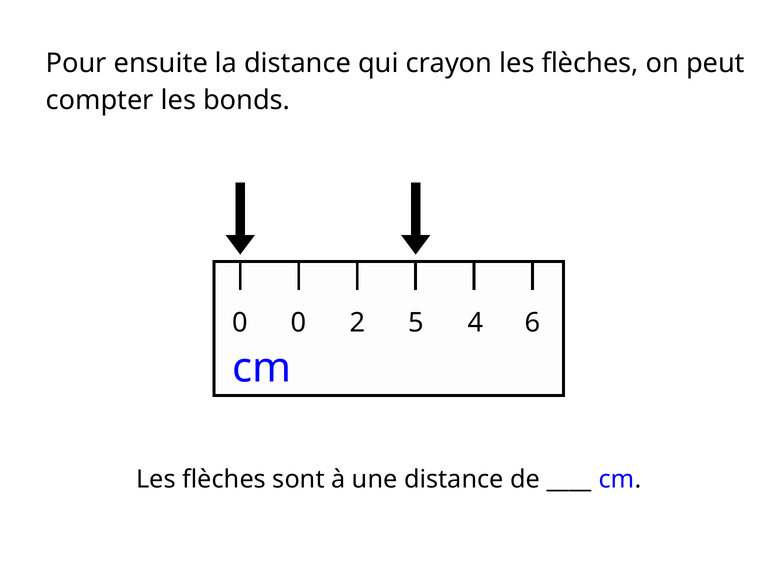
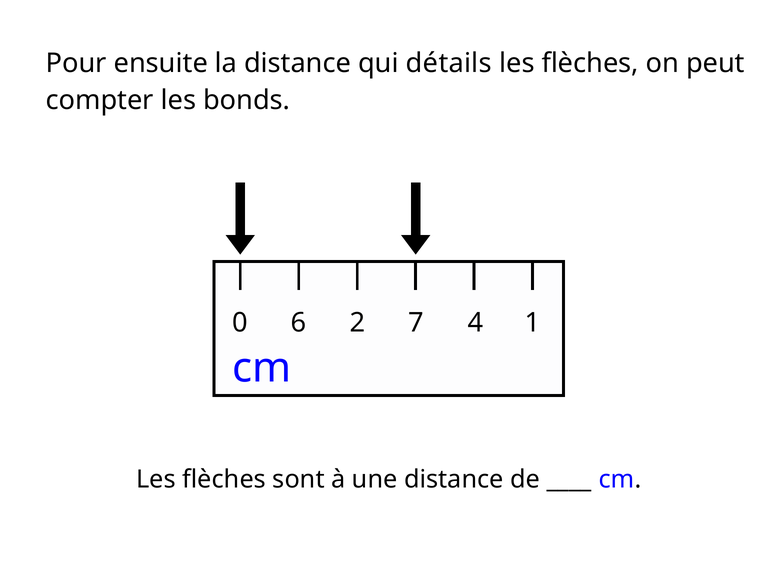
crayon: crayon -> détails (449, 63)
0 0: 0 -> 6 (298, 323)
5: 5 -> 7 (416, 323)
6: 6 -> 1 (533, 323)
